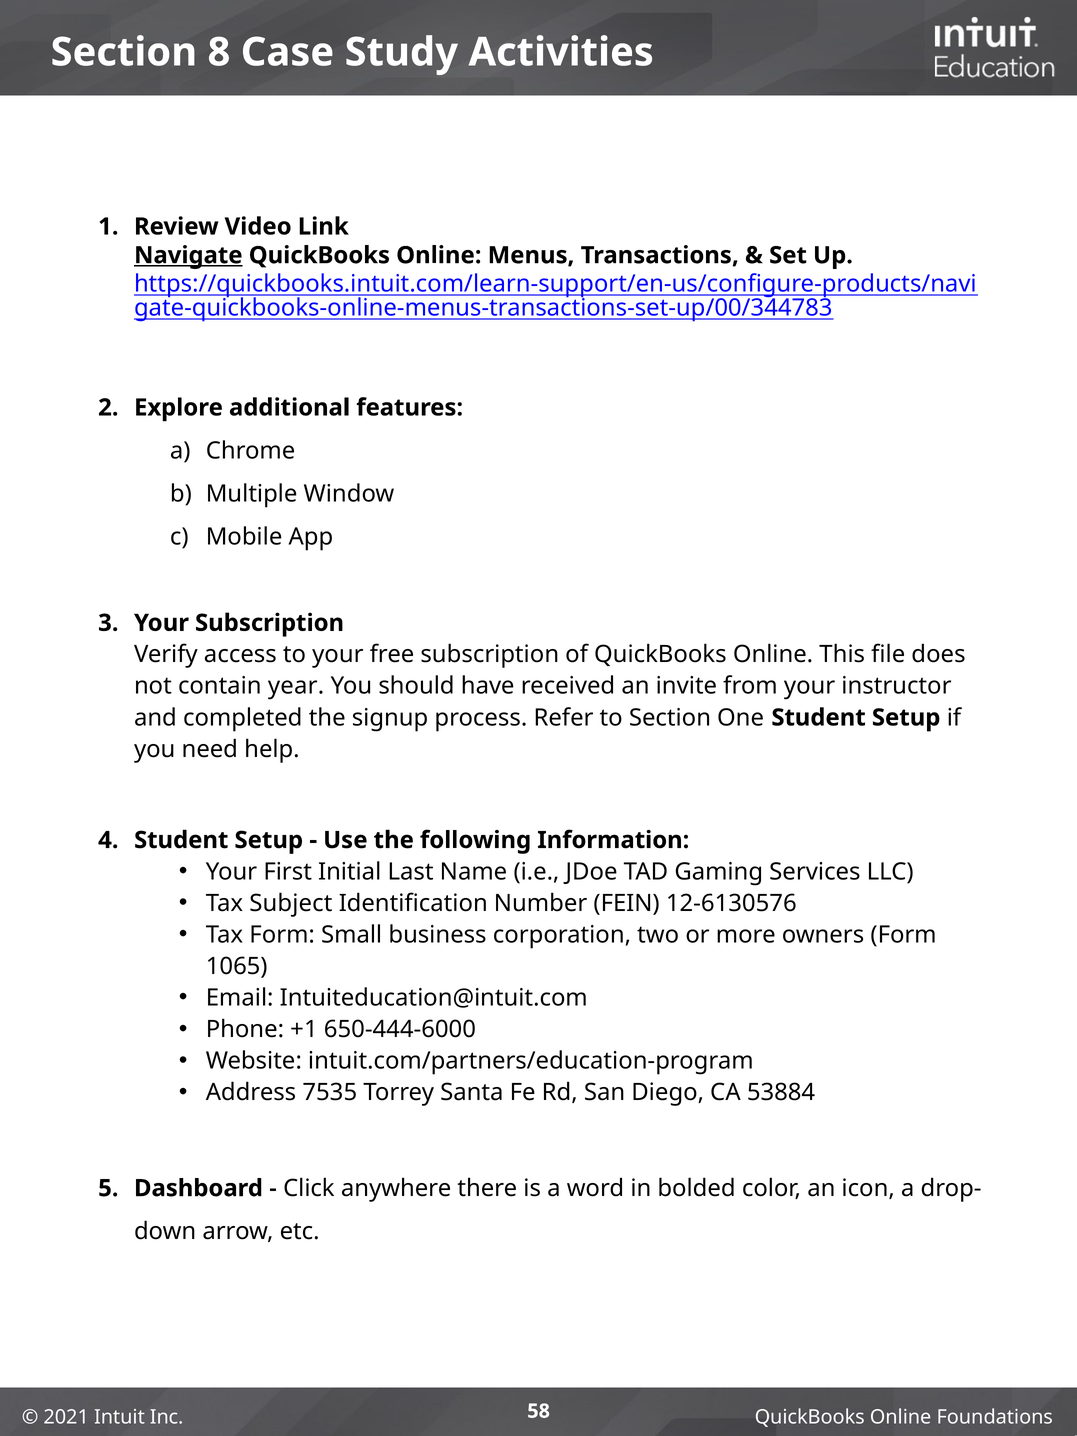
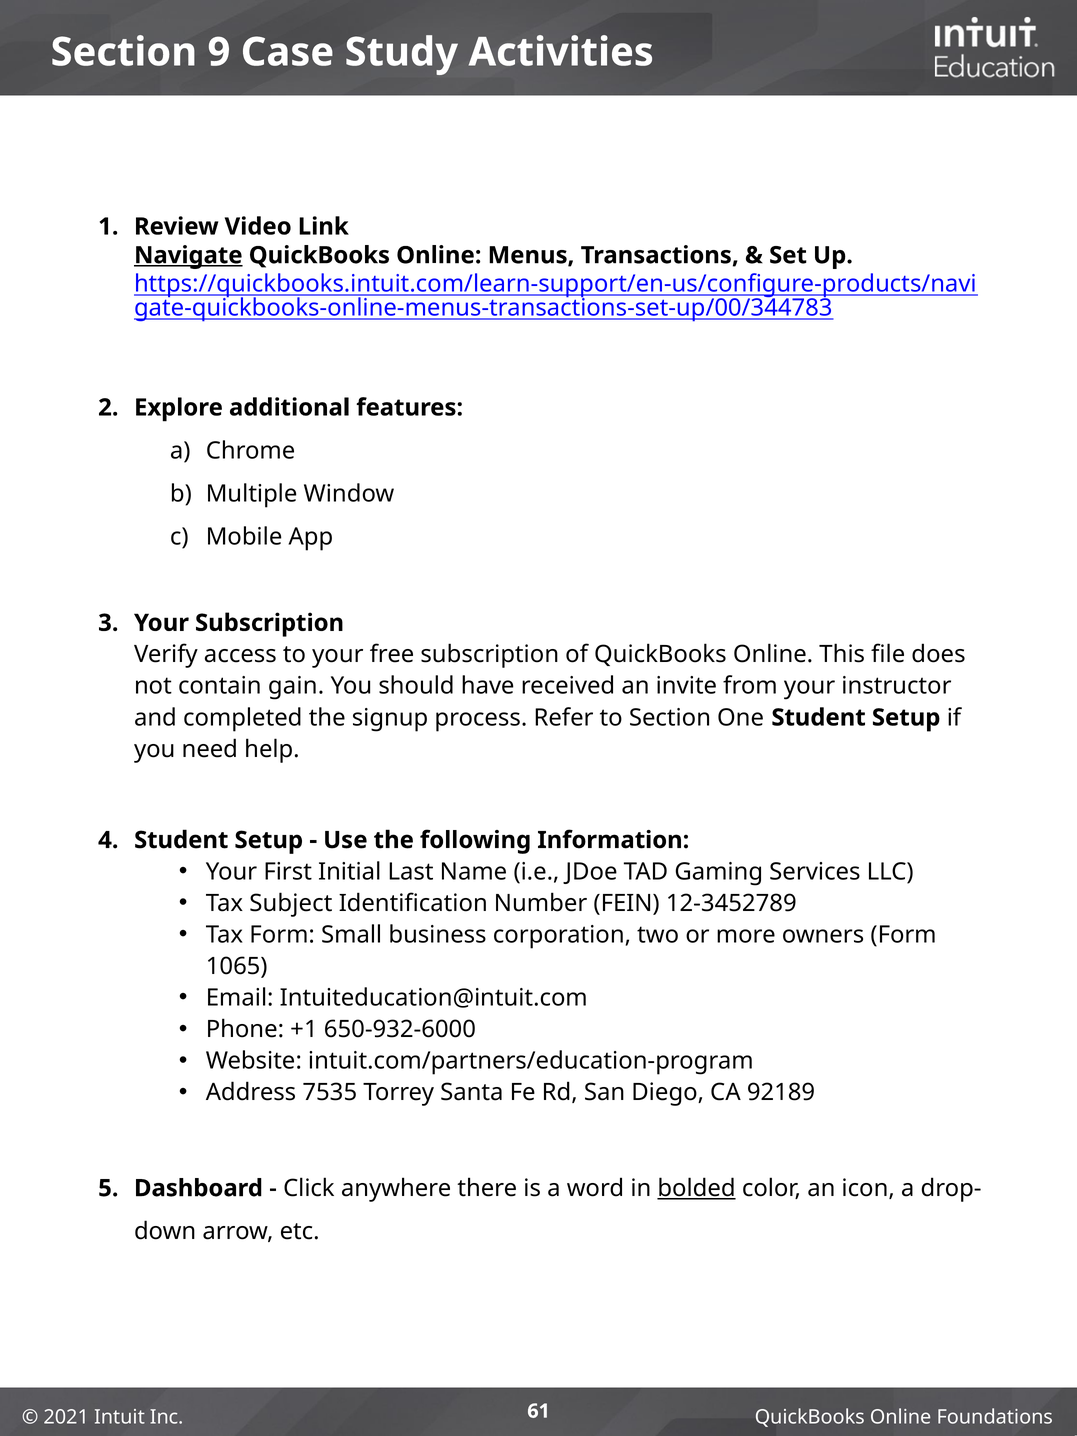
8: 8 -> 9 (219, 52)
year: year -> gain (296, 686)
12-6130576: 12-6130576 -> 12-3452789 (731, 903)
650-444-6000: 650-444-6000 -> 650-932-6000 (400, 1029)
53884: 53884 -> 92189 (781, 1093)
bolded underline: none -> present (697, 1188)
58: 58 -> 61 (539, 1411)
